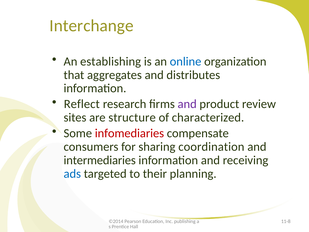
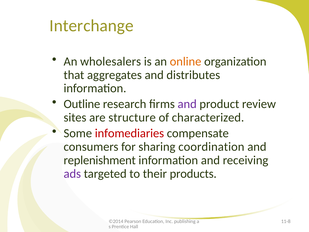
establishing: establishing -> wholesalers (111, 61)
online colour: blue -> orange (186, 61)
Reflect: Reflect -> Outline (82, 104)
intermediaries: intermediaries -> replenishment (100, 160)
ads colour: blue -> purple (72, 174)
planning: planning -> products (193, 174)
